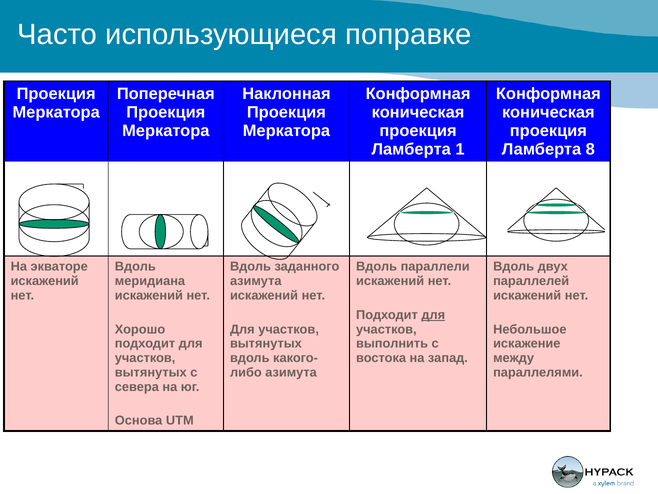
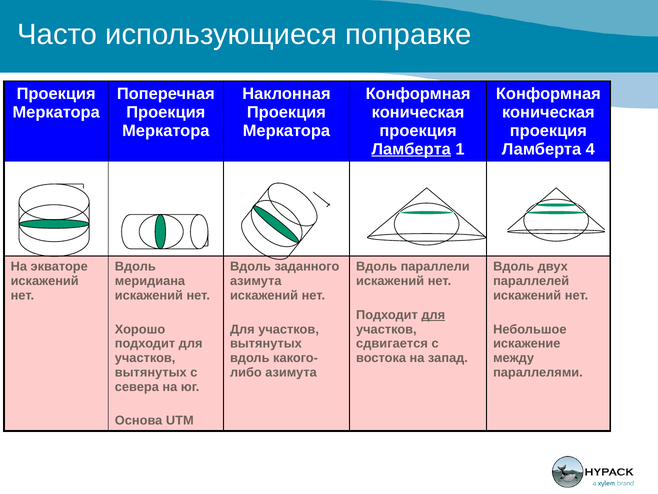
Ламберта underline: none -> present (411, 149)
8: 8 -> 4 (590, 149)
выполнить: выполнить -> сдвигается (392, 343)
